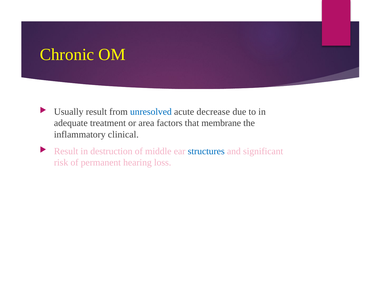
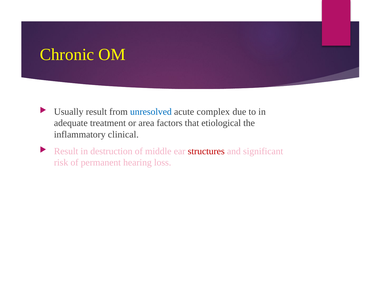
decrease: decrease -> complex (213, 112)
membrane: membrane -> etiological (221, 123)
structures colour: blue -> red (206, 151)
